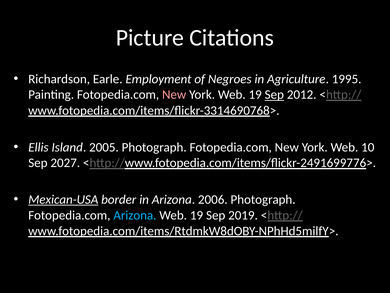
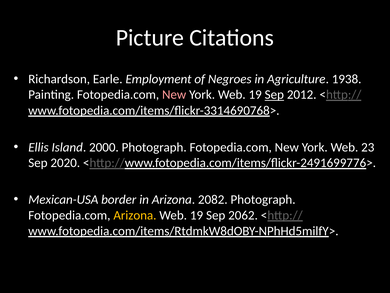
1995: 1995 -> 1938 (347, 79)
2005: 2005 -> 2000 (104, 147)
10: 10 -> 23 (368, 147)
2027: 2027 -> 2020 (65, 163)
Mexican-USA underline: present -> none (63, 199)
2006: 2006 -> 2082 (213, 199)
Arizona colour: light blue -> yellow (135, 215)
2019: 2019 -> 2062 (243, 215)
